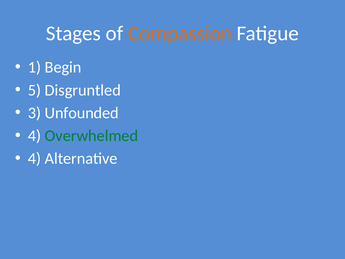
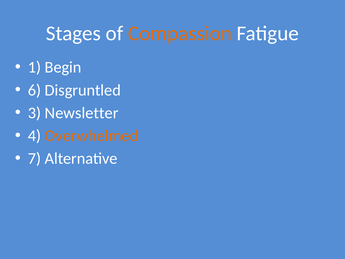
5: 5 -> 6 (34, 90)
Unfounded: Unfounded -> Newsletter (82, 113)
Overwhelmed colour: green -> orange (91, 136)
4: 4 -> 7 (34, 158)
